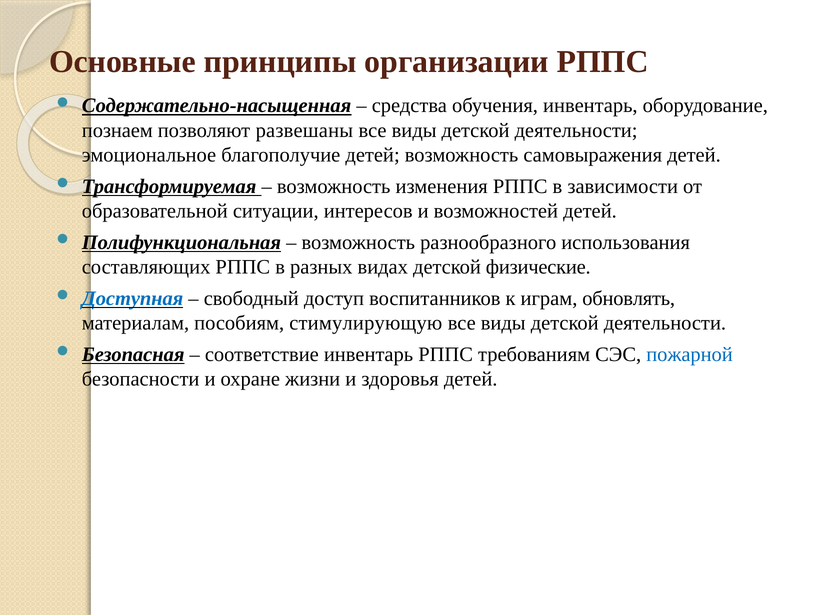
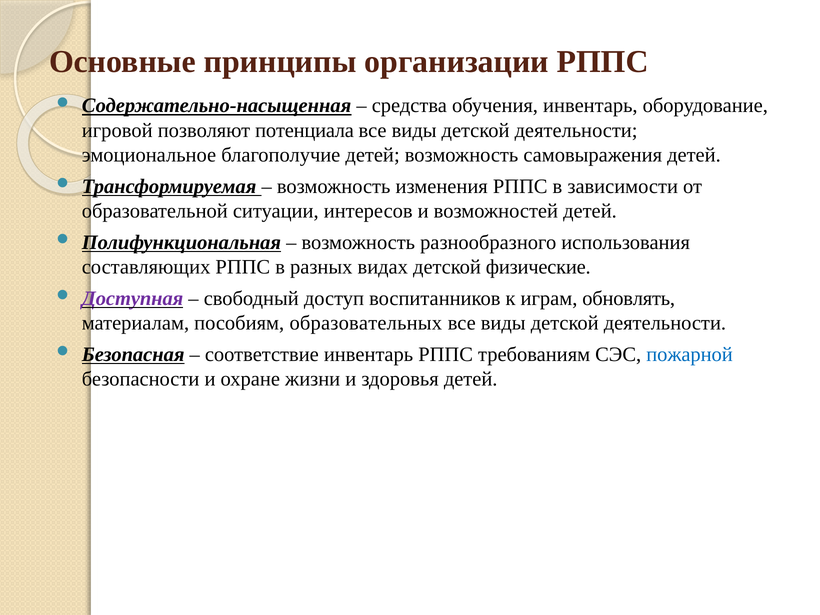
познаем: познаем -> игровой (117, 130)
развешаны: развешаны -> потенциала (305, 130)
Доступная colour: blue -> purple (133, 298)
стимулирующую: стимулирующую -> образовательных (366, 323)
